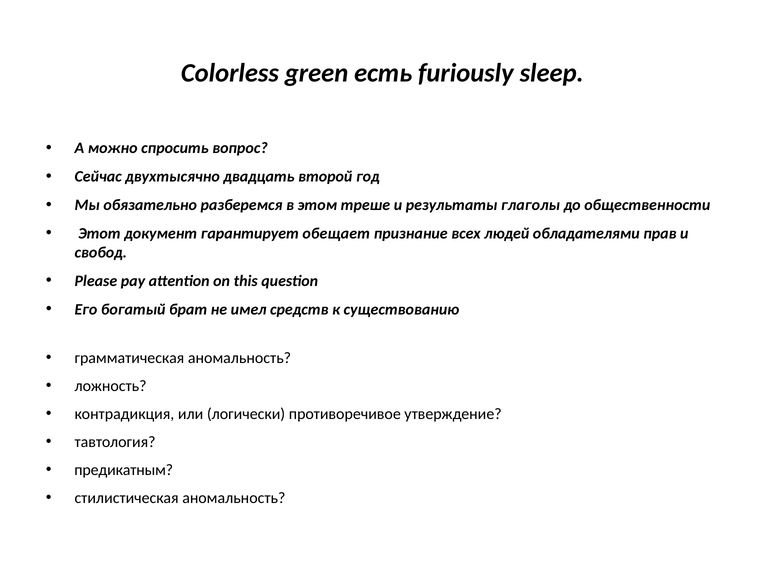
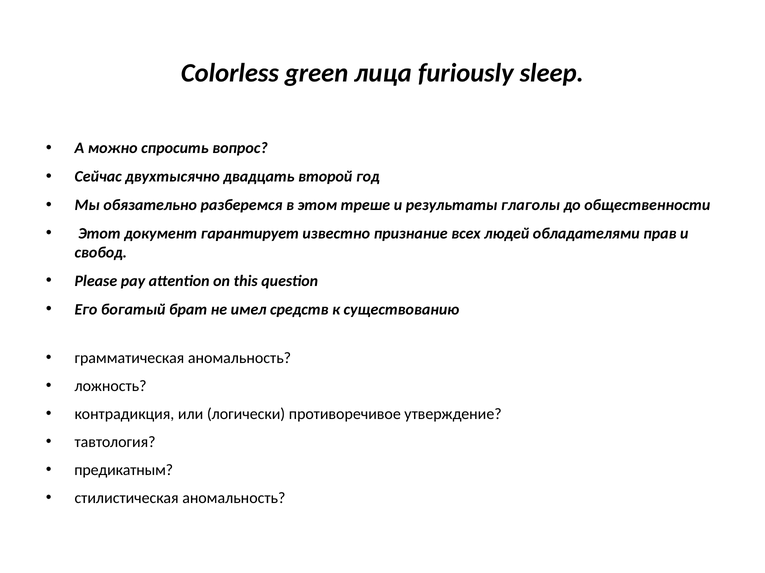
есть: есть -> лица (383, 73)
обещает: обещает -> известно (336, 234)
